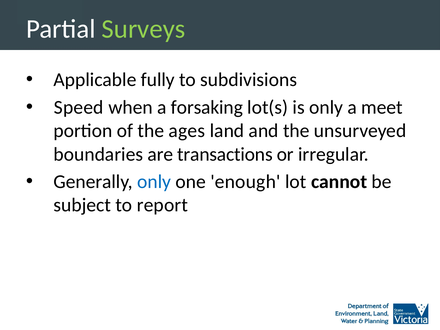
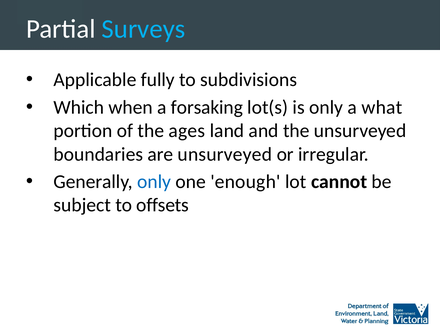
Surveys colour: light green -> light blue (143, 29)
Speed: Speed -> Which (79, 107)
meet: meet -> what (382, 107)
are transactions: transactions -> unsurveyed (225, 154)
report: report -> offsets (163, 205)
